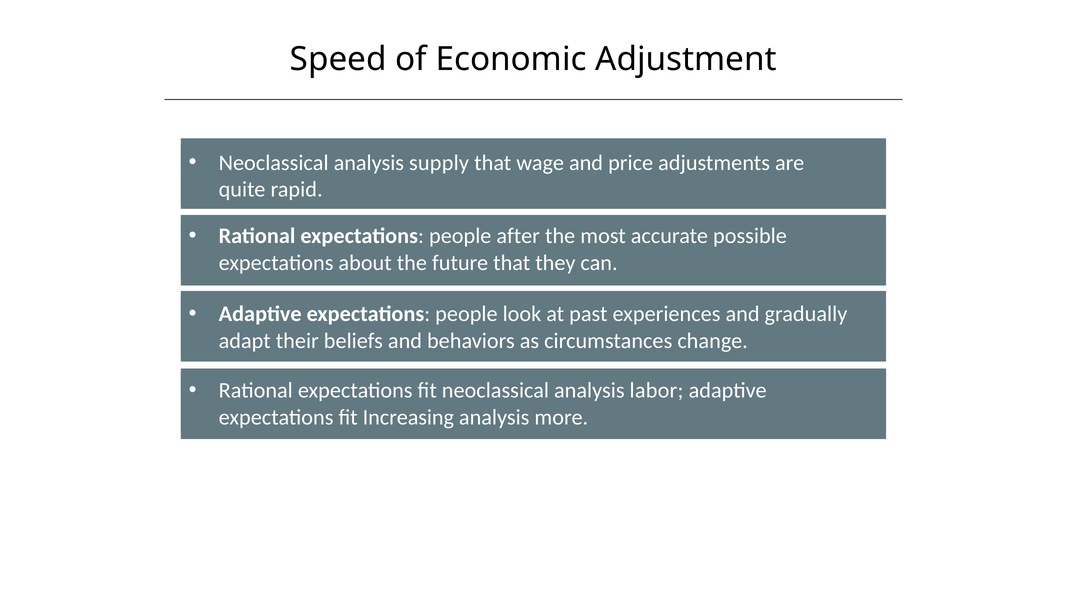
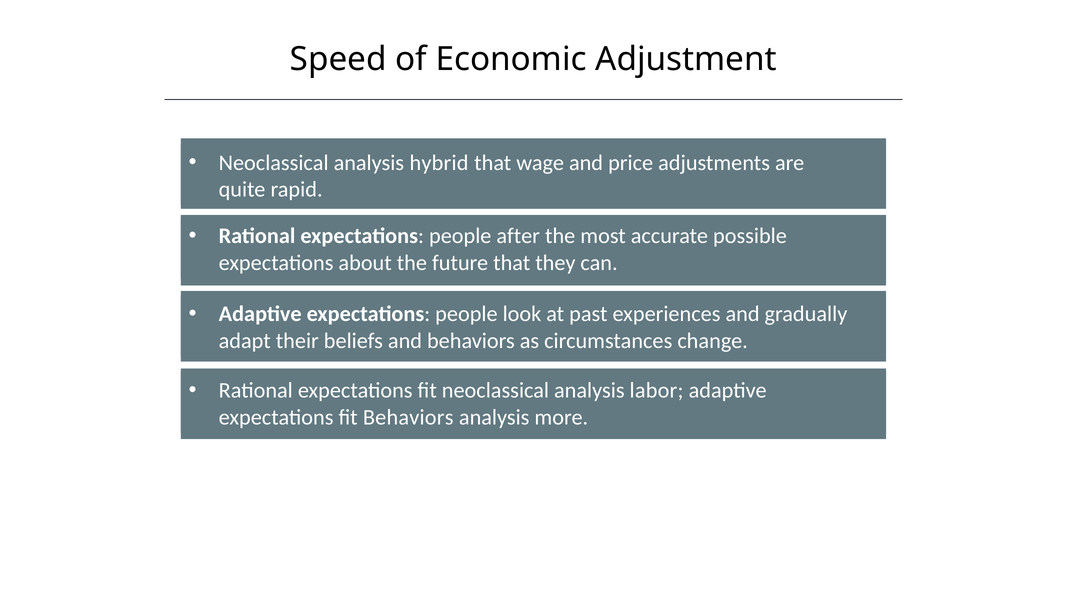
supply: supply -> hybrid (439, 163)
fit Increasing: Increasing -> Behaviors (408, 417)
